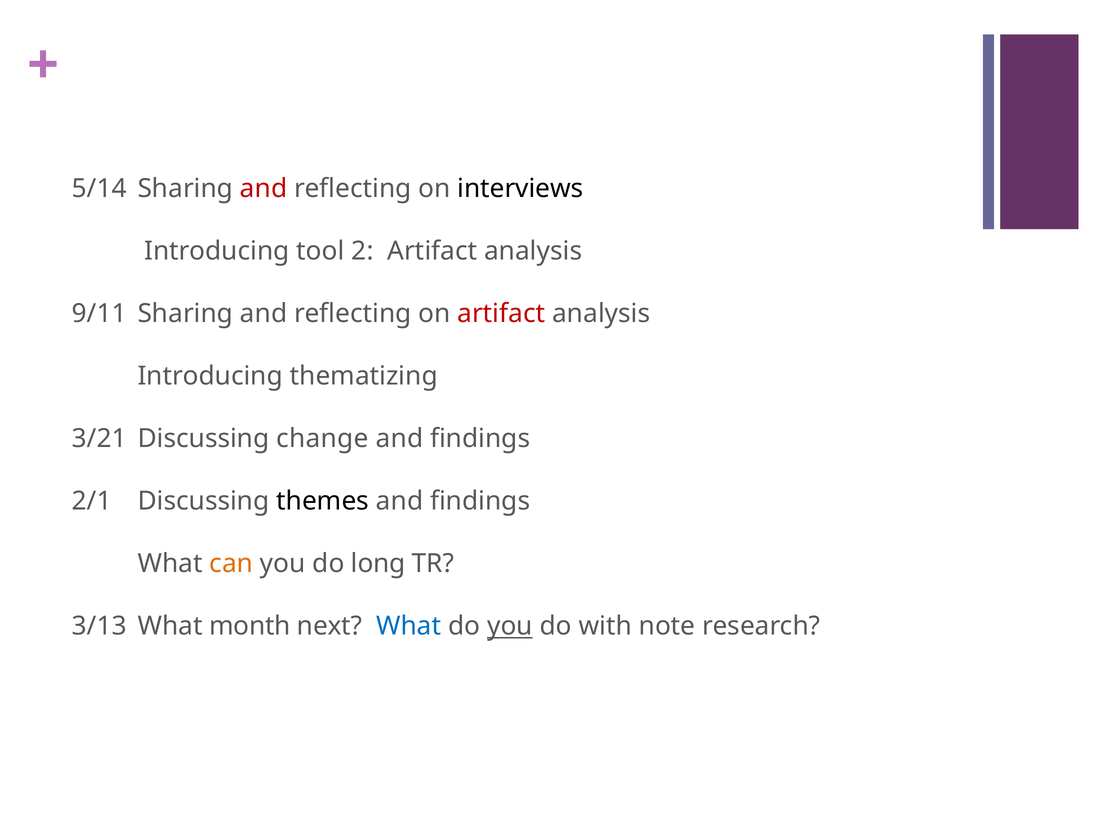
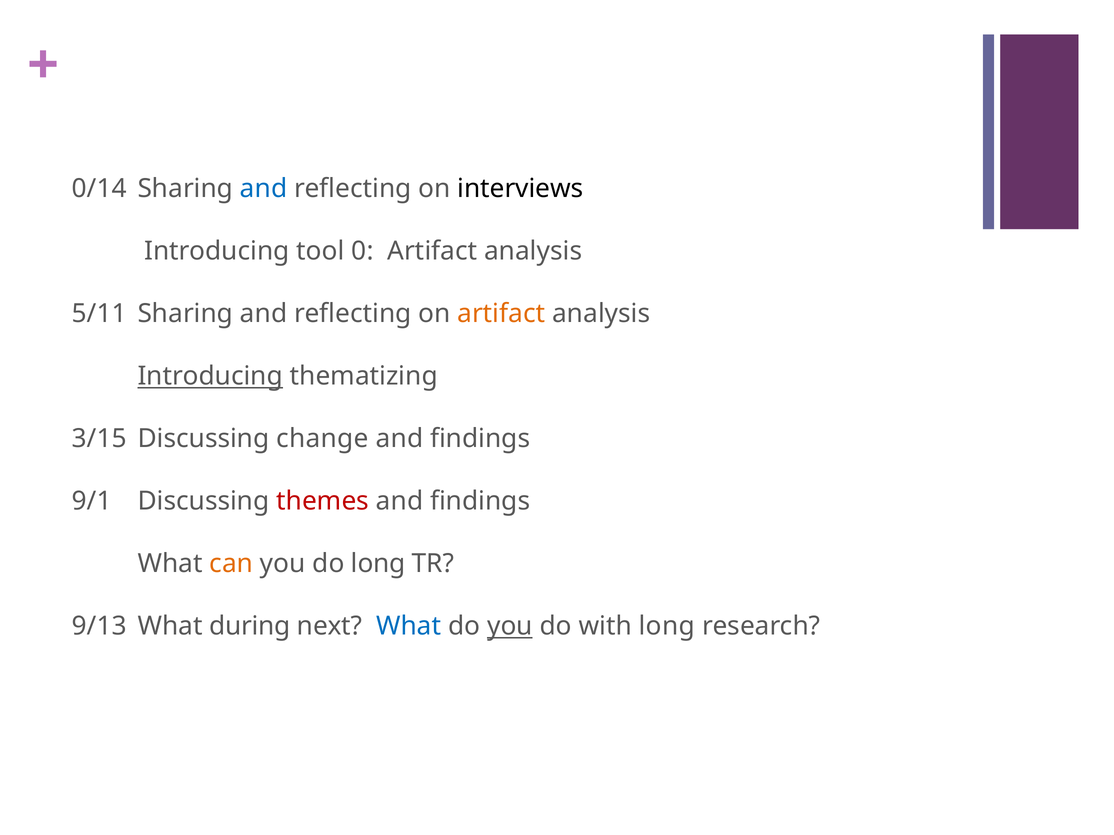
5/14: 5/14 -> 0/14 (99, 189)
and colour: red -> blue (264, 189)
2: 2 -> 0 (363, 251)
9/11: 9/11 -> 5/11 (99, 314)
artifact colour: red -> orange (501, 314)
Introducing underline: none -> present (210, 376)
3/21: 3/21 -> 3/15 (99, 439)
2/1: 2/1 -> 9/1 (92, 502)
themes colour: black -> red (323, 502)
3/13: 3/13 -> 9/13 (99, 627)
month: month -> during (250, 627)
with note: note -> long (667, 627)
